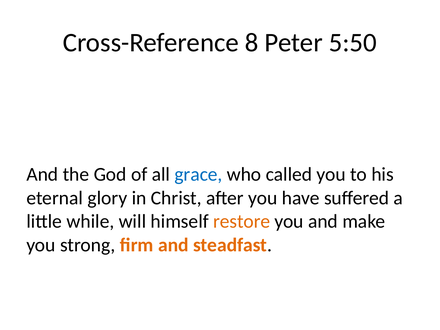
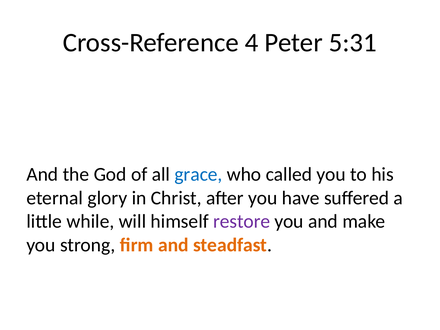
8: 8 -> 4 (252, 43)
5:50: 5:50 -> 5:31 (353, 43)
restore colour: orange -> purple (242, 222)
